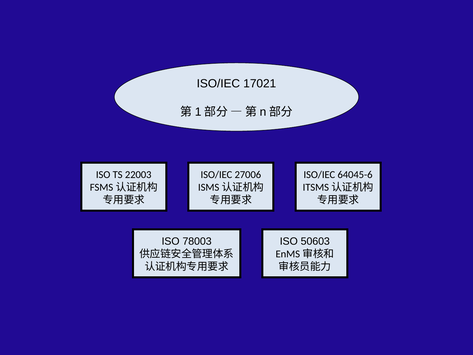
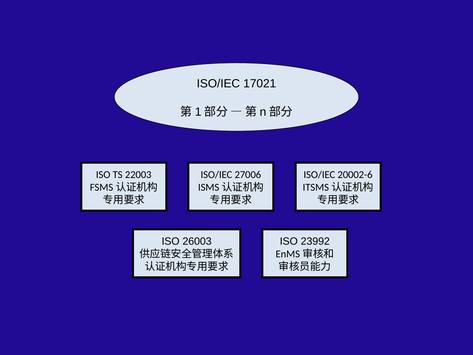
64045-6: 64045-6 -> 20002-6 (355, 175)
78003: 78003 -> 26003 (197, 241)
50603: 50603 -> 23992 (315, 241)
